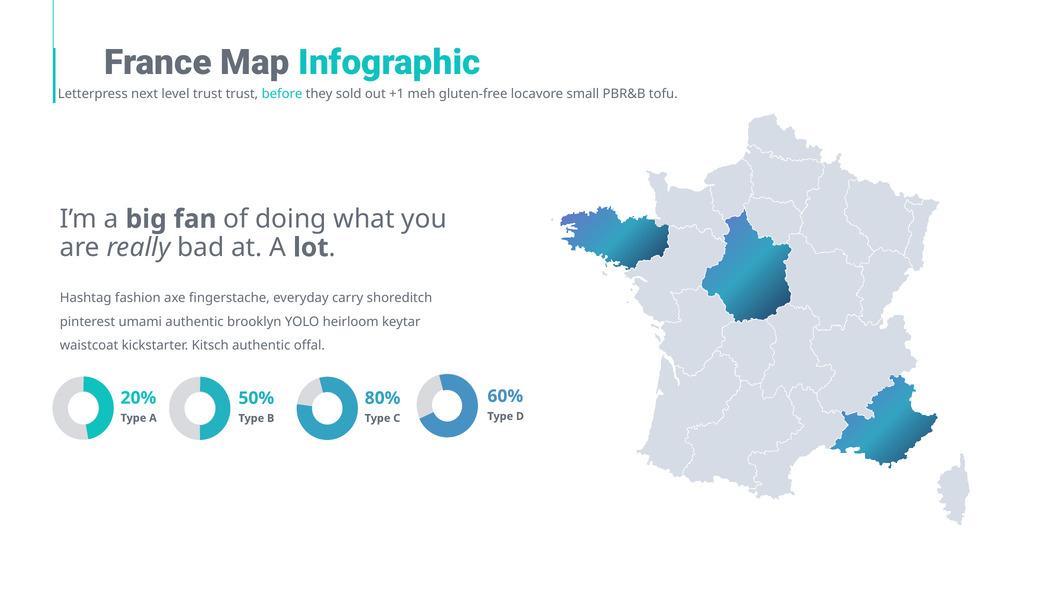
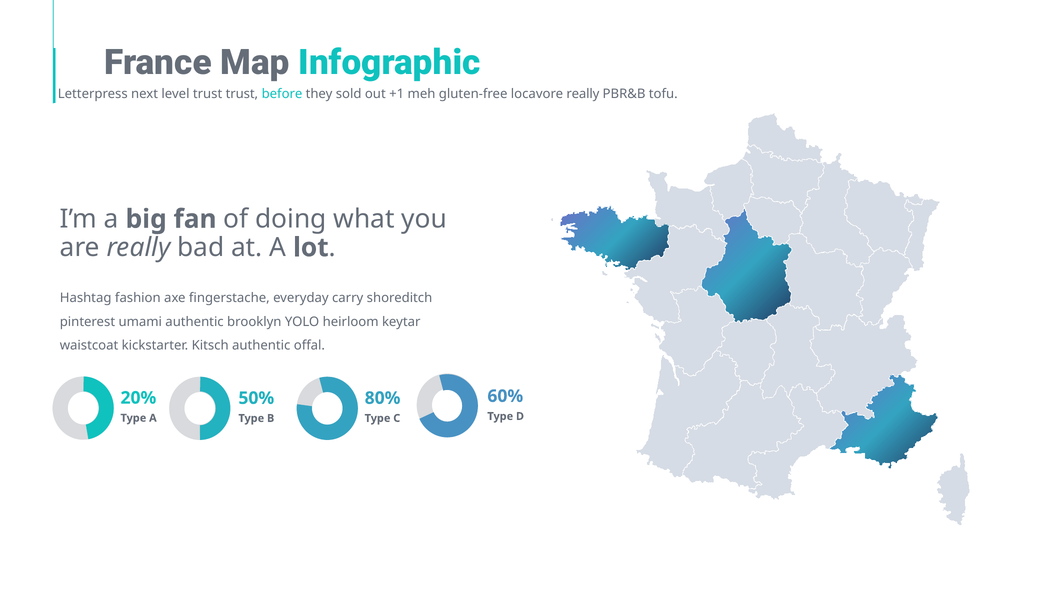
locavore small: small -> really (583, 94)
